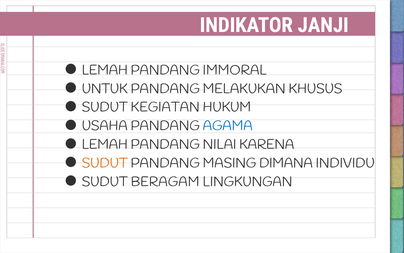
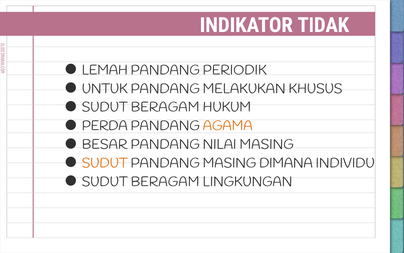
JANJI: JANJI -> TIDAK (323, 25)
IMMORAL: IMMORAL -> PERIODIK (235, 70)
KEGIATAN: KEGIATAN -> BERAGAM (165, 107)
USAHA: USAHA -> PERDA (105, 126)
AGAMA colour: blue -> orange (228, 126)
LEMAH: LEMAH -> BESAR (105, 144)
NILAI KARENA: KARENA -> MASING (267, 144)
